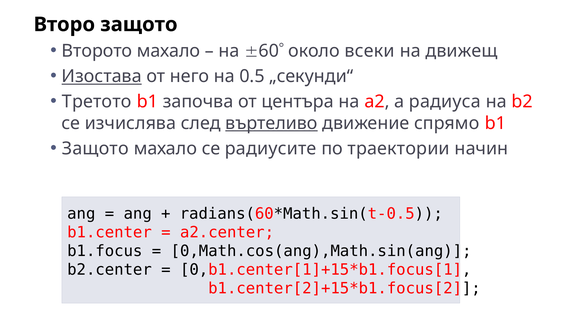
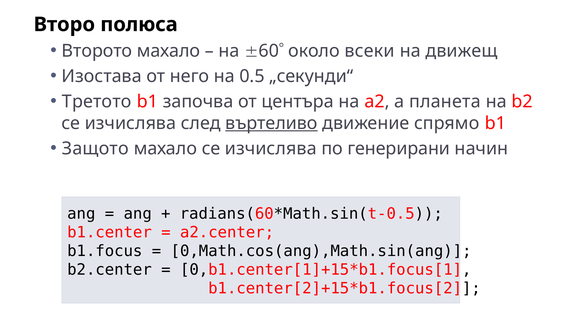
Второ защото: защото -> полюса (139, 25)
Изостава underline: present -> none (102, 76)
радиуса: радиуса -> планета (445, 102)
махало се радиусите: радиусите -> изчислява (271, 149)
траектории: траектории -> генерирани (399, 149)
